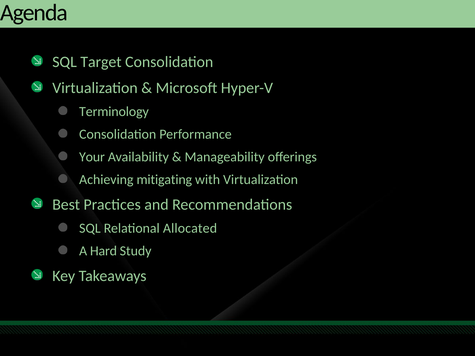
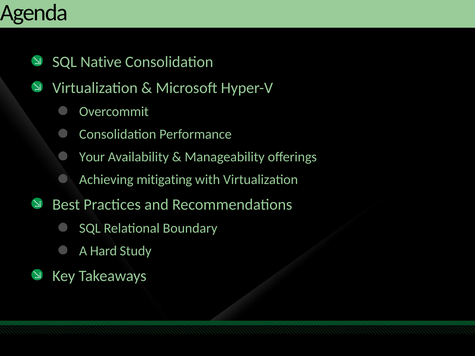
Target: Target -> Native (101, 62)
Terminology: Terminology -> Overcommit (114, 112)
Allocated: Allocated -> Boundary (190, 228)
